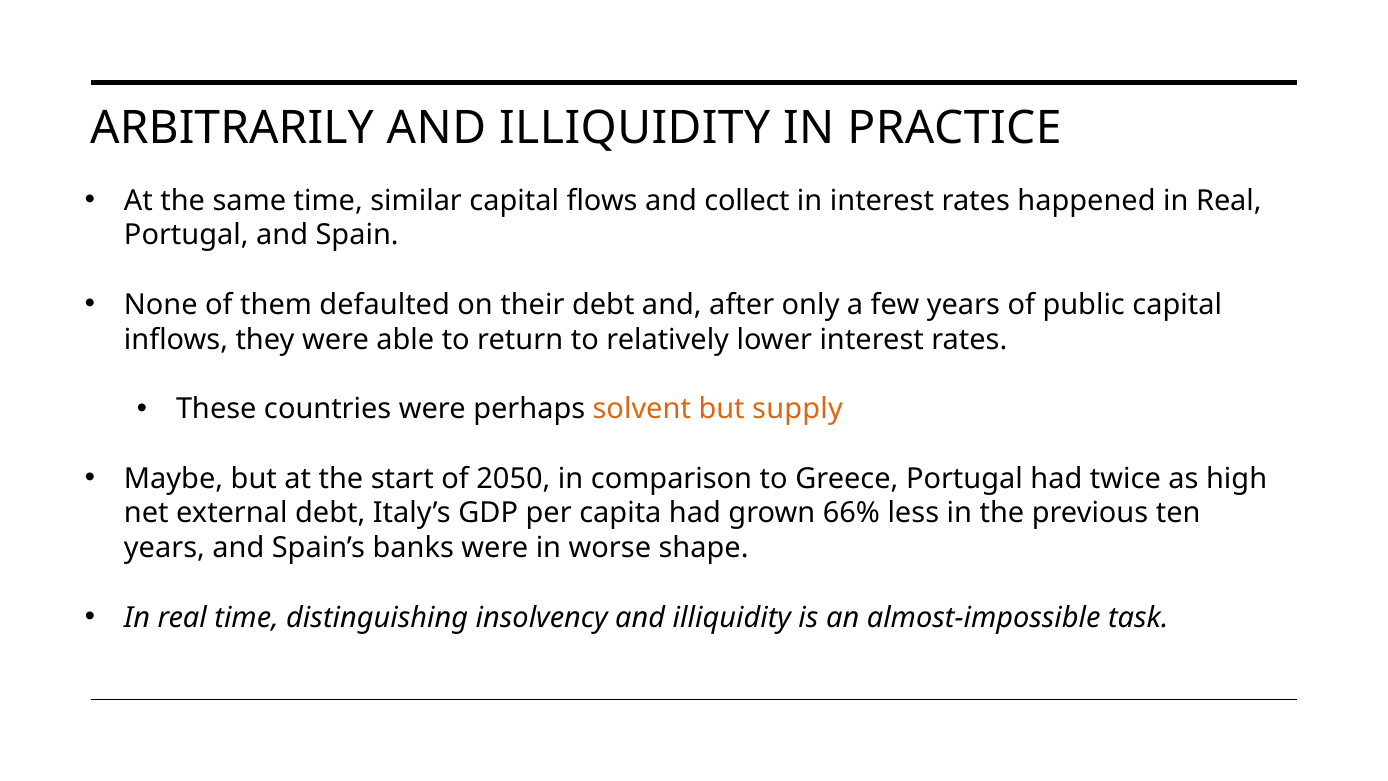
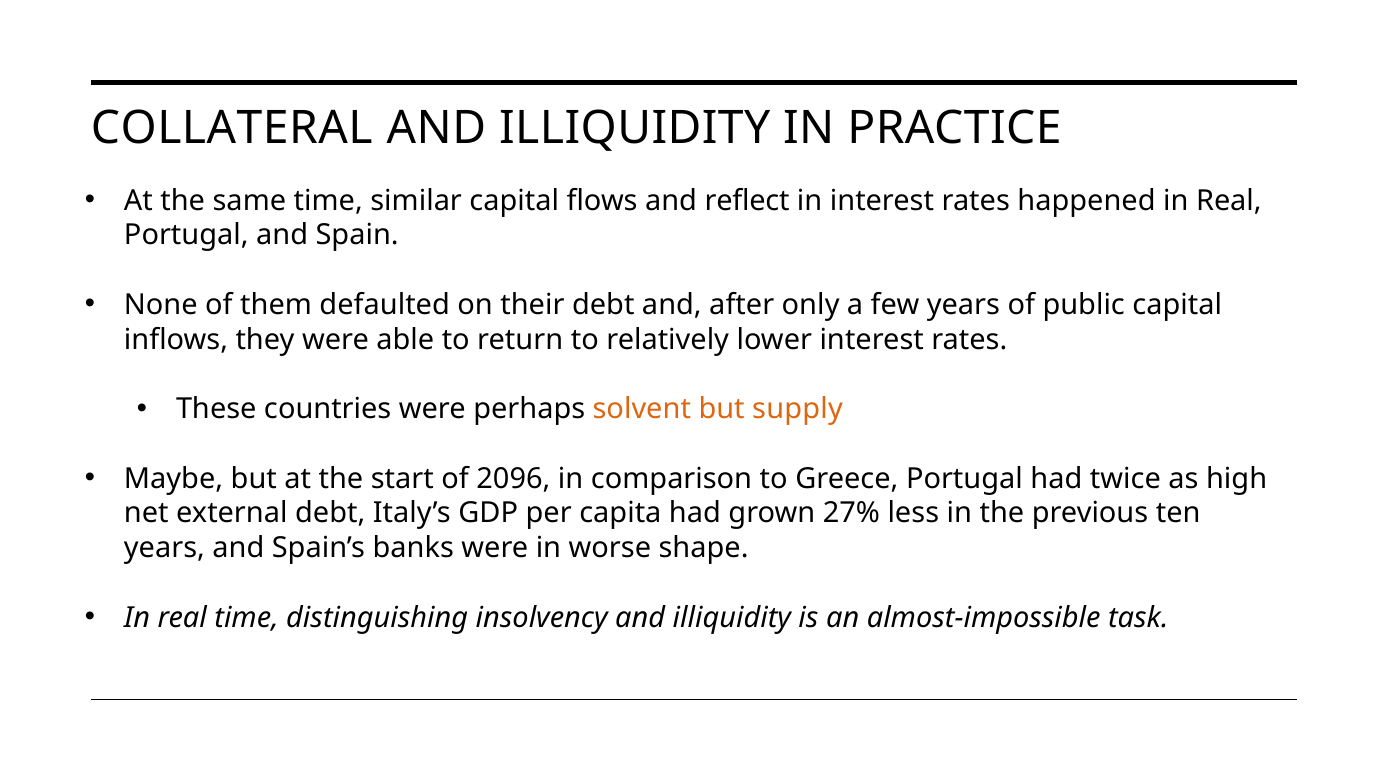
ARBITRARILY: ARBITRARILY -> COLLATERAL (232, 128)
collect: collect -> reflect (747, 201)
2050: 2050 -> 2096 (513, 478)
66%: 66% -> 27% (851, 513)
